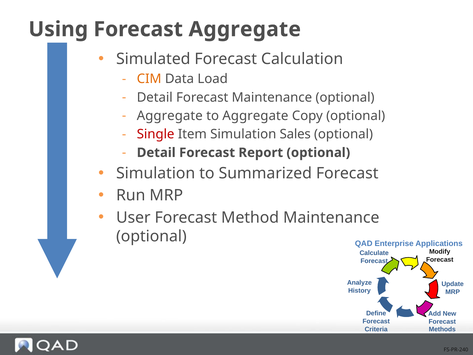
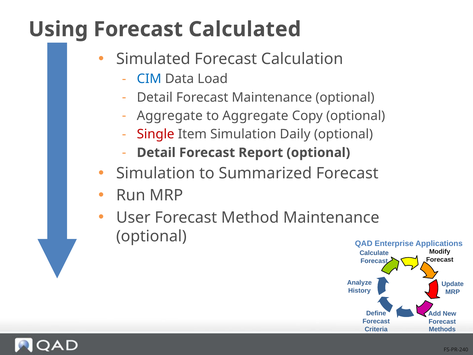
Forecast Aggregate: Aggregate -> Calculated (245, 29)
CIM colour: orange -> blue (149, 79)
Sales: Sales -> Daily (295, 134)
